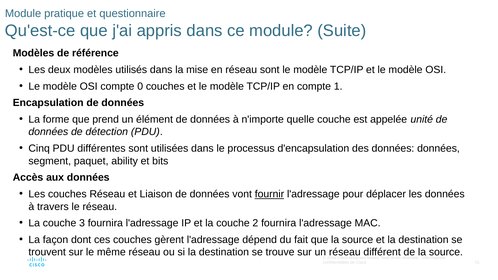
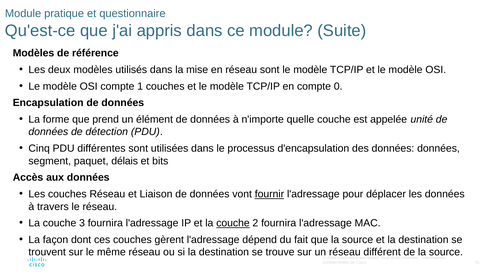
0: 0 -> 1 (140, 86)
1: 1 -> 0 (338, 86)
ability: ability -> délais (125, 161)
couche underline: none -> present (233, 223)
